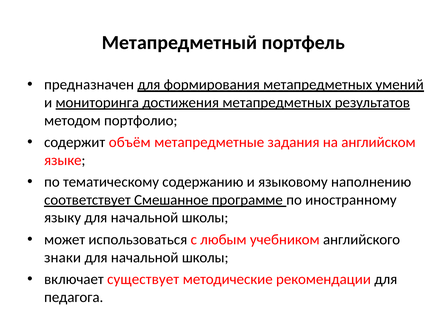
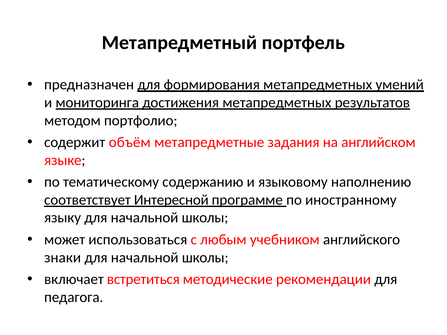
Смешанное: Смешанное -> Интересной (171, 200)
существует: существует -> встретиться (143, 280)
